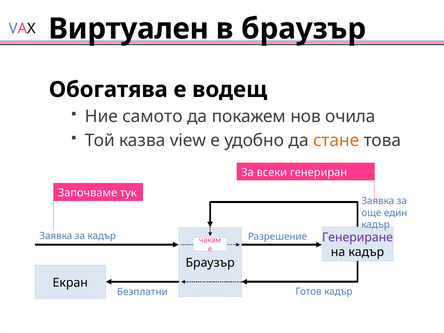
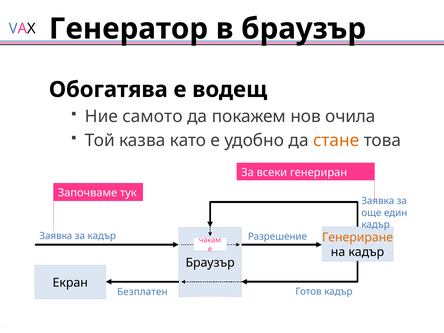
Виртуален: Виртуален -> Генератор (128, 29)
view: view -> като (188, 141)
Генериране colour: purple -> orange (358, 237)
Безплатни: Безплатни -> Безплатен (142, 292)
